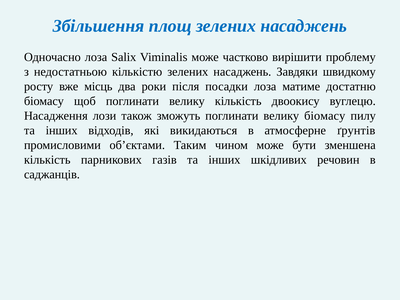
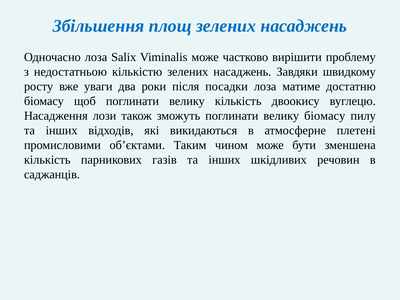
місць: місць -> уваги (98, 86)
ґрунтів: ґрунтів -> плетені (356, 130)
